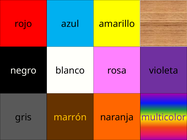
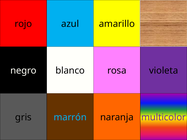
marrón colour: yellow -> light blue (70, 117)
